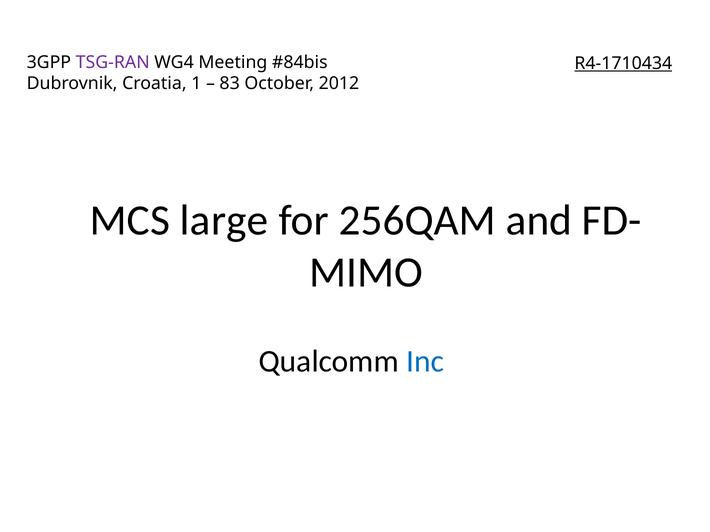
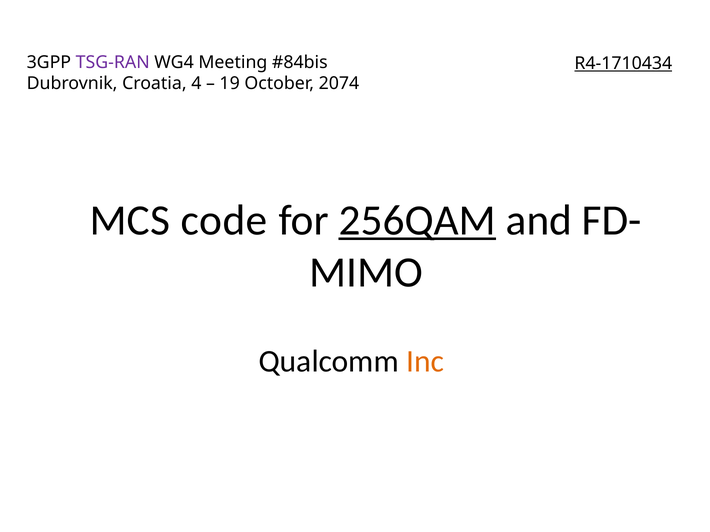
1: 1 -> 4 (196, 84)
83: 83 -> 19 (230, 84)
2012: 2012 -> 2074 (339, 84)
large: large -> code (224, 221)
256QAM underline: none -> present (417, 221)
Inc colour: blue -> orange (425, 362)
